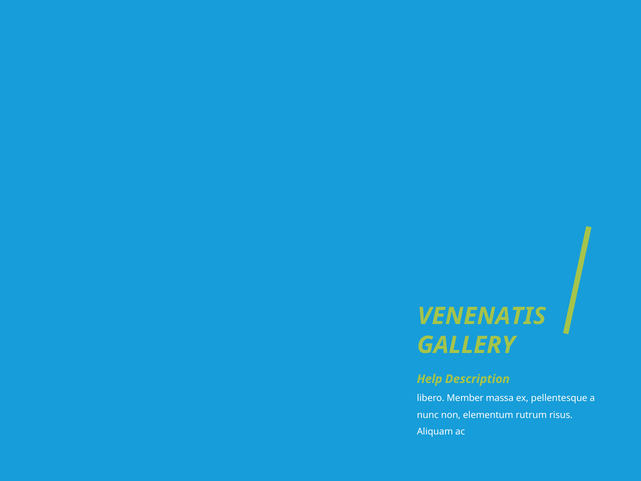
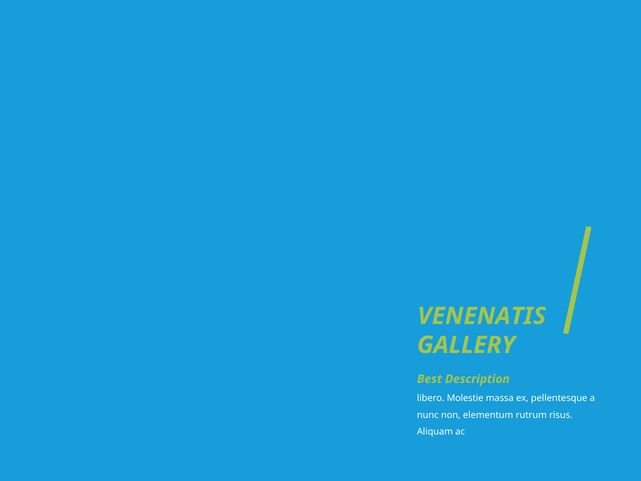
Help: Help -> Best (429, 379)
Member: Member -> Molestie (465, 398)
